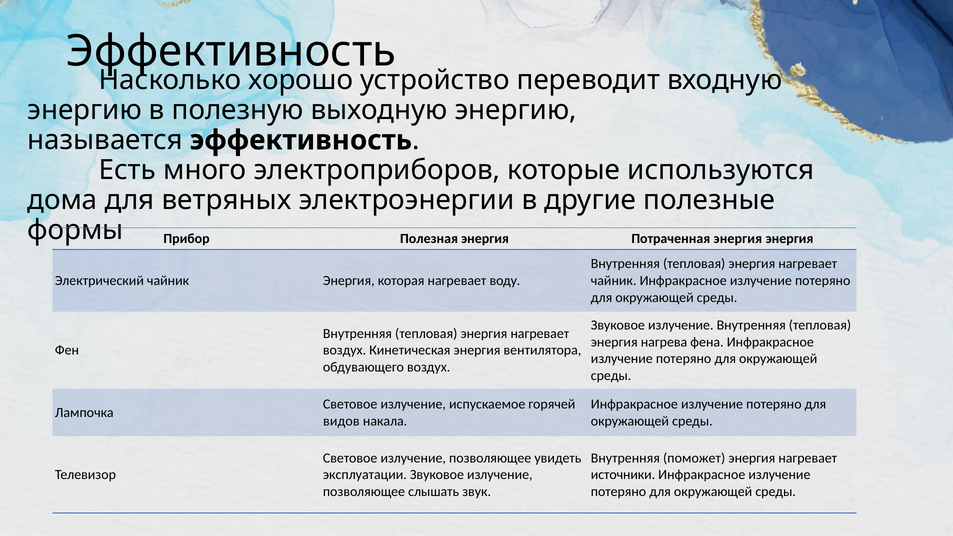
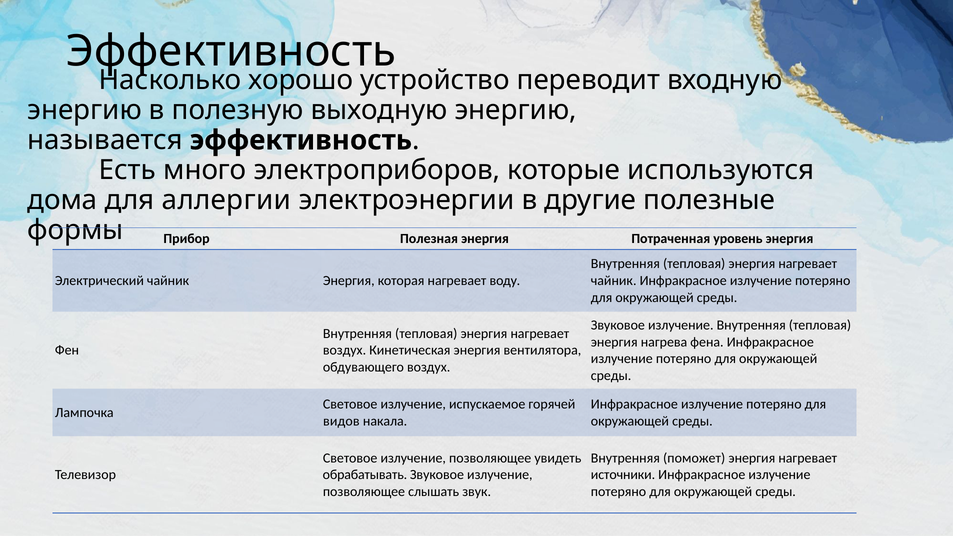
ветряных: ветряных -> аллергии (226, 200)
Потраченная энергия: энергия -> уровень (738, 239)
эксплуатации: эксплуатации -> обрабатывать (365, 475)
